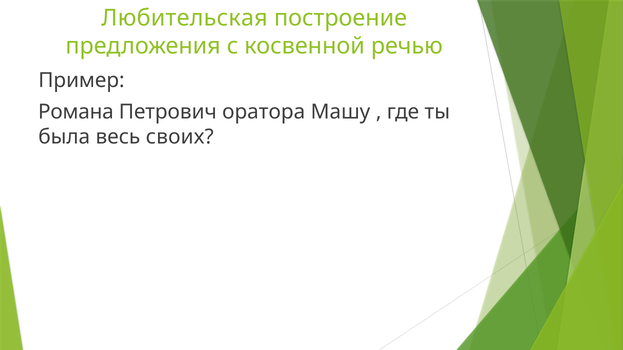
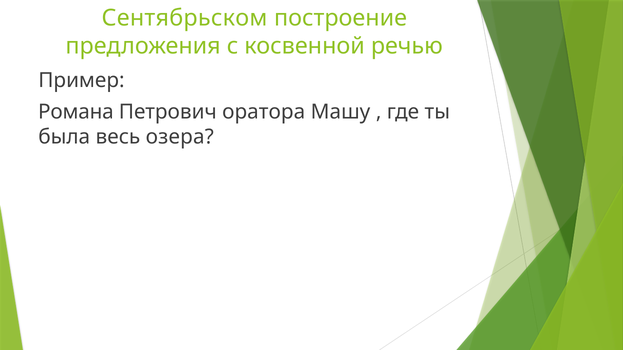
Любительская: Любительская -> Сентябрьском (184, 18)
своих: своих -> озера (180, 137)
